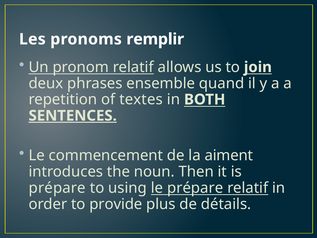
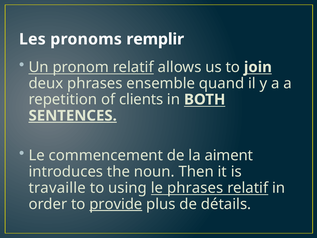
textes: textes -> clients (141, 99)
prépare: prépare -> travaille (57, 188)
le prépare: prépare -> phrases (195, 188)
provide underline: none -> present (116, 204)
